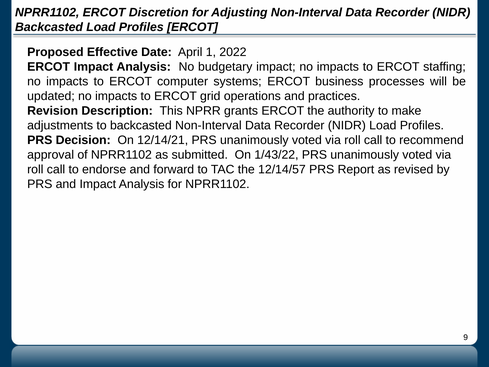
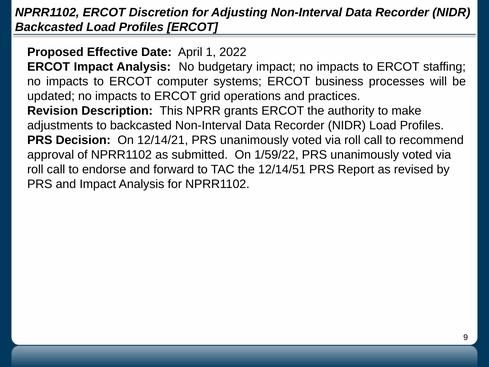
1/43/22: 1/43/22 -> 1/59/22 (276, 155)
12/14/57: 12/14/57 -> 12/14/51 (282, 169)
